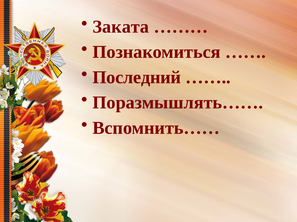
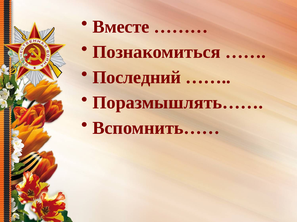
Заката: Заката -> Вместе (121, 27)
